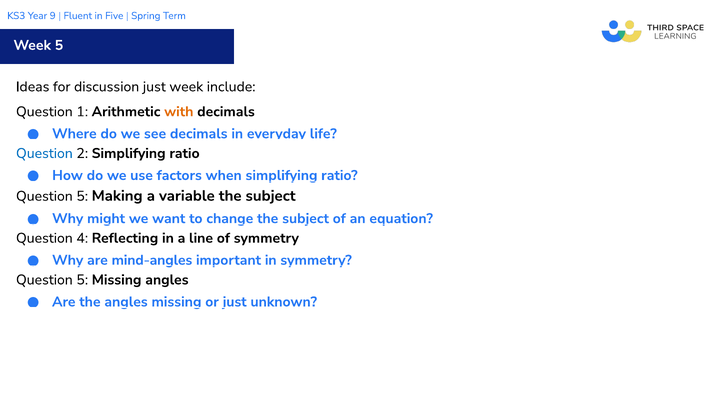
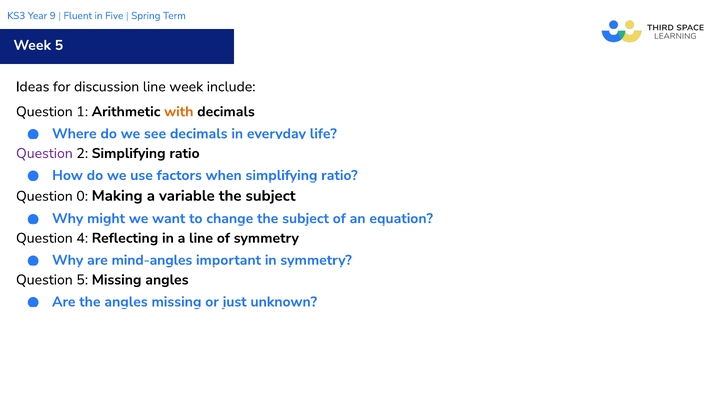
discussion just: just -> line (154, 87)
Question colour: blue -> purple (44, 153)
5: 5 -> 0 (82, 196)
